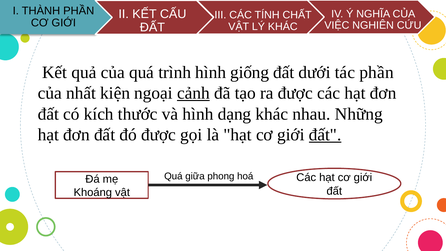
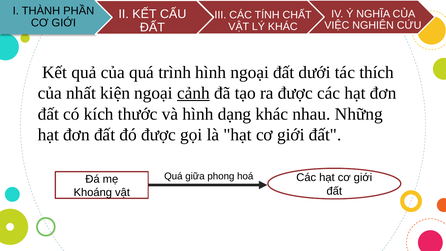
hình giống: giống -> ngoại (250, 72)
tác phần: phần -> thích (377, 72)
đất underline: present -> none (325, 135)
